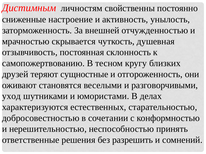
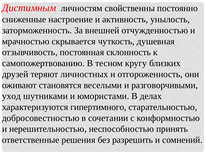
сущностные: сущностные -> личностных (84, 74)
естественных: естественных -> гипертимного (98, 107)
